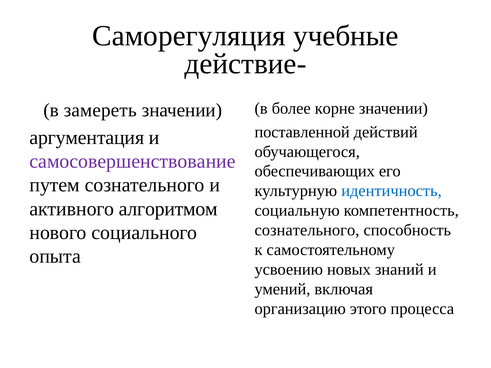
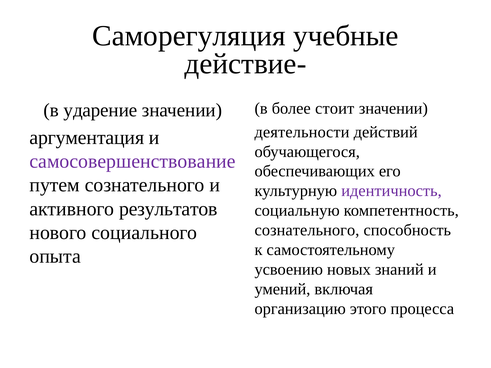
корне: корне -> стоит (335, 109)
замереть: замереть -> ударение (100, 110)
поставленной: поставленной -> деятельности (302, 132)
идентичность colour: blue -> purple (392, 191)
алгоритмом: алгоритмом -> результатов (168, 209)
